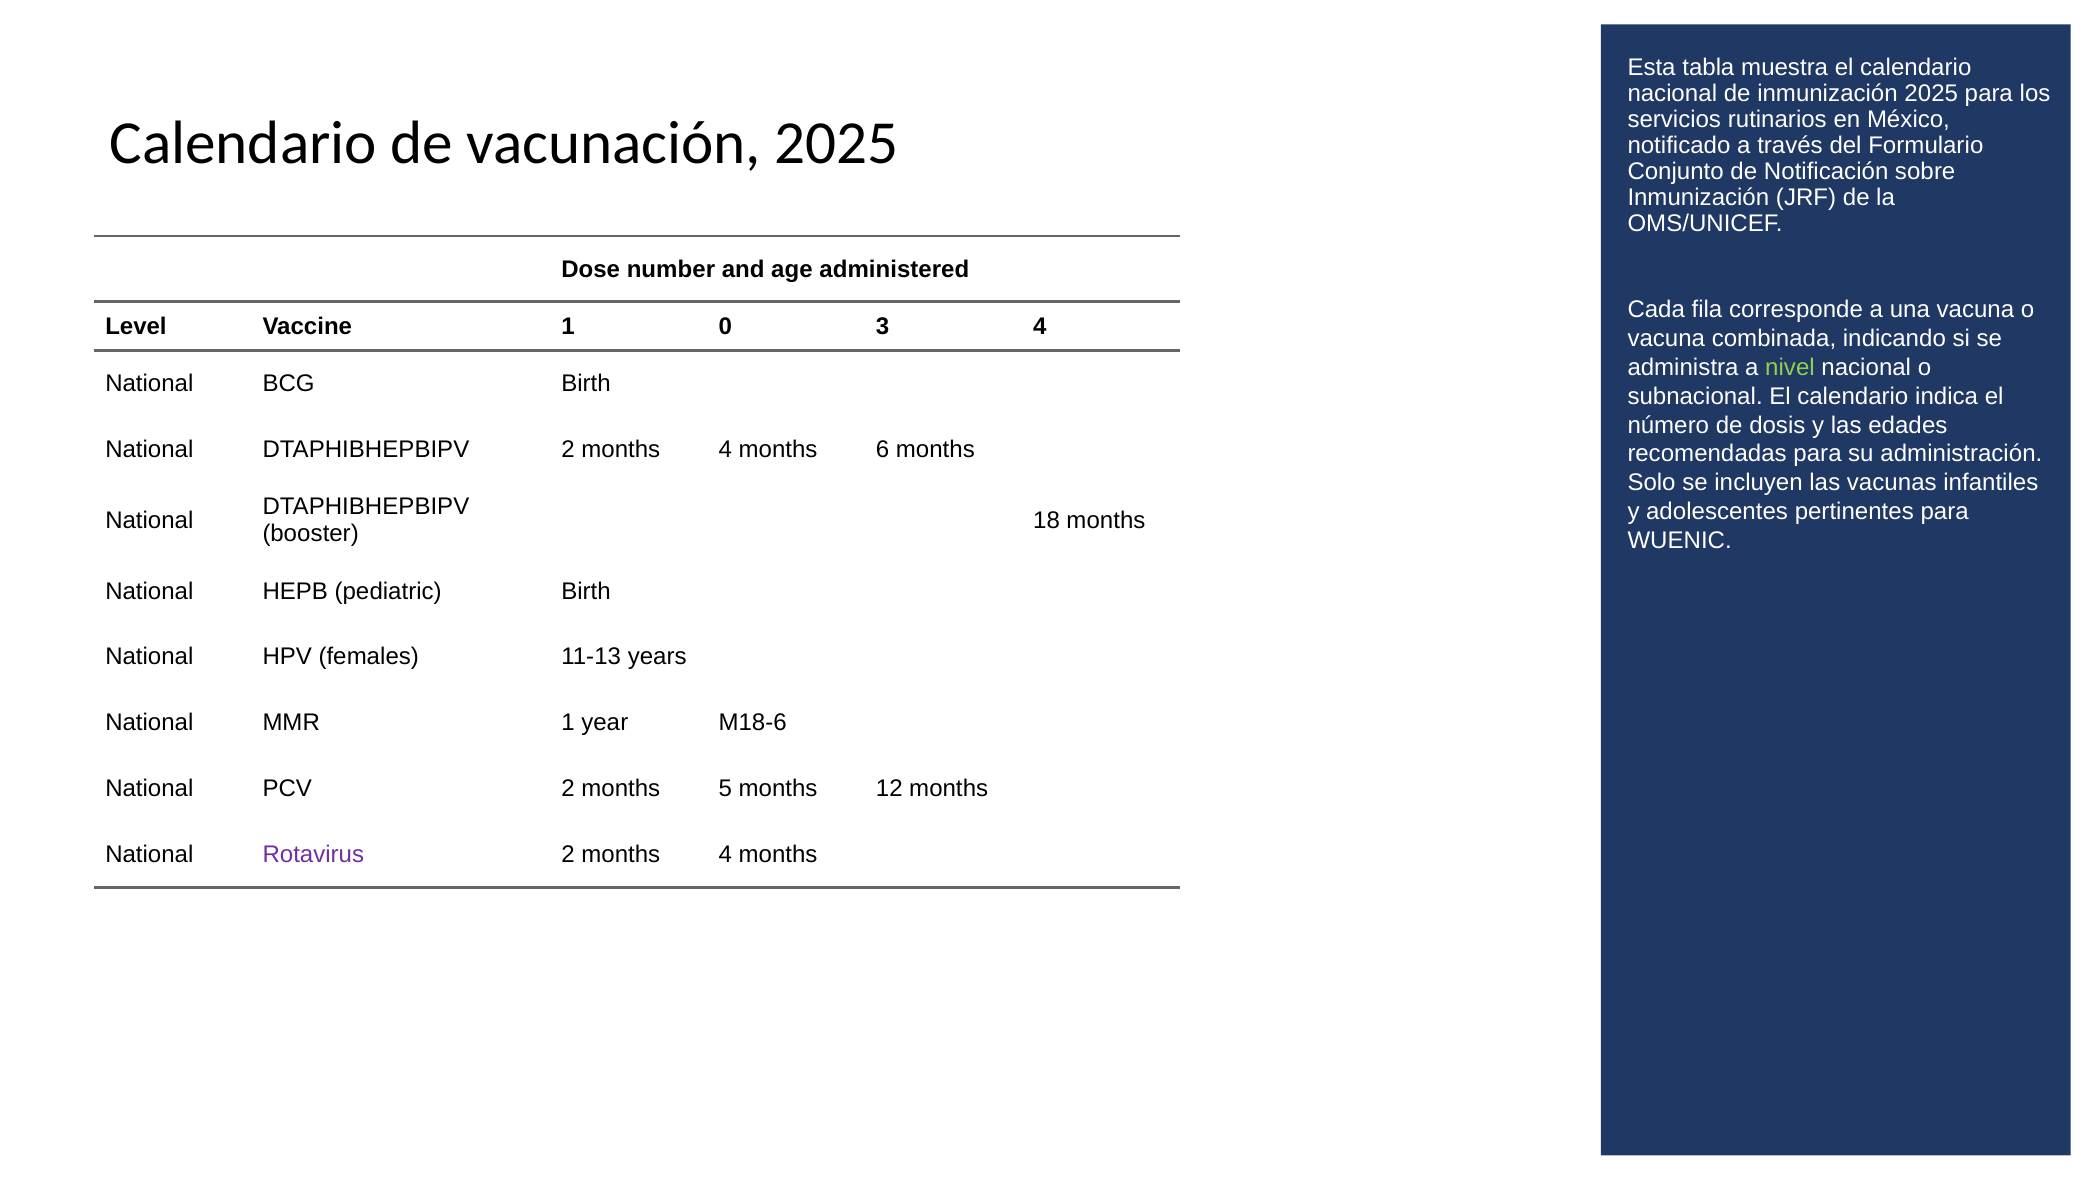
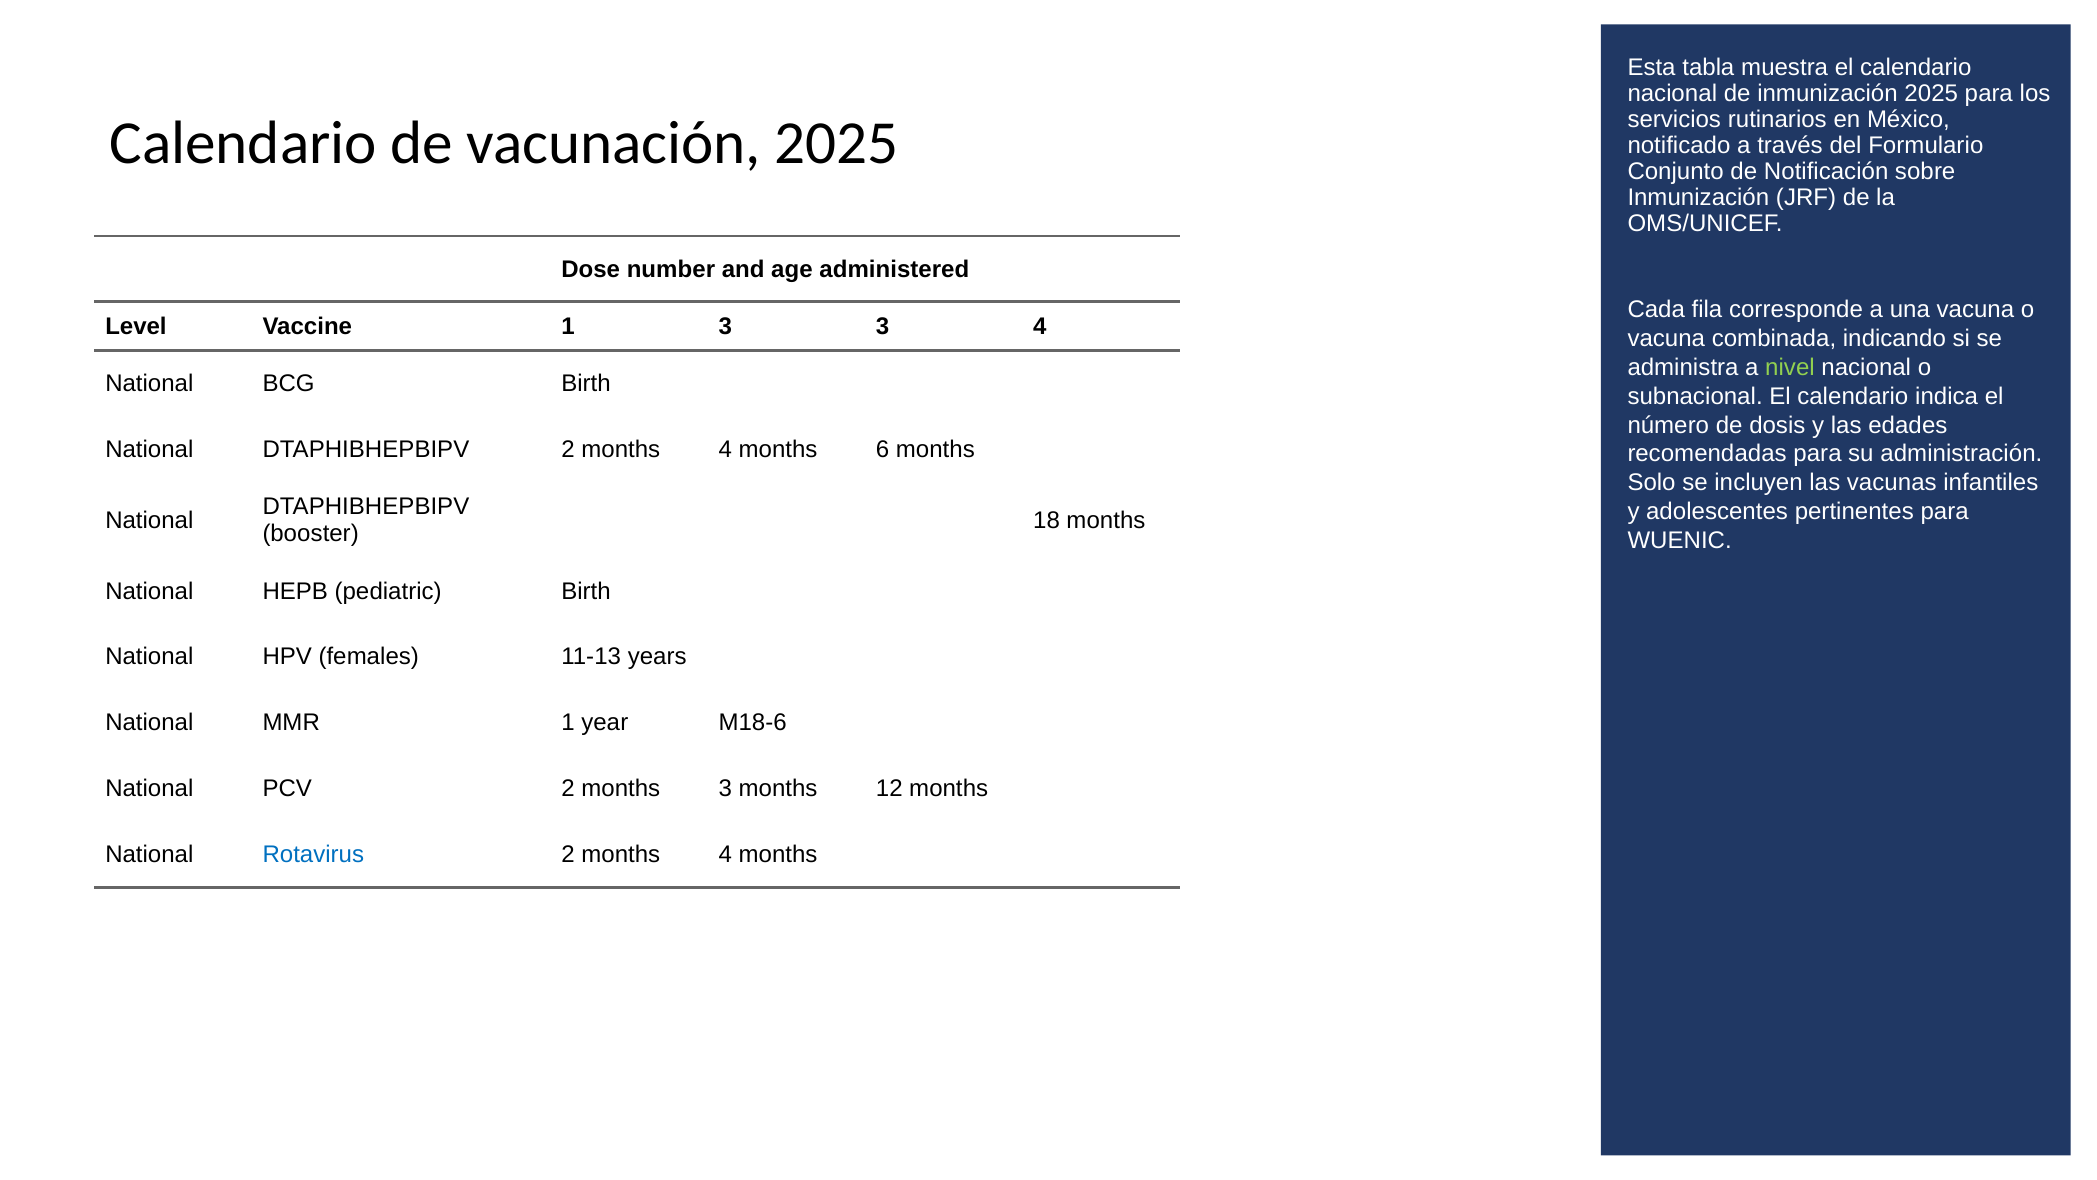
1 0: 0 -> 3 (725, 326)
months 5: 5 -> 3 (725, 789)
Rotavirus colour: purple -> blue (313, 854)
